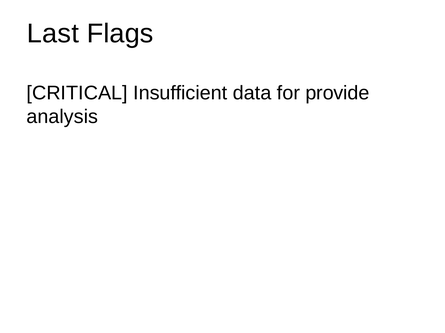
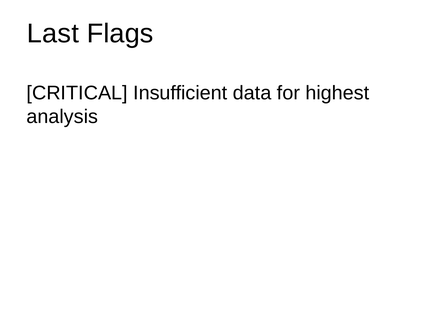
provide: provide -> highest (337, 93)
